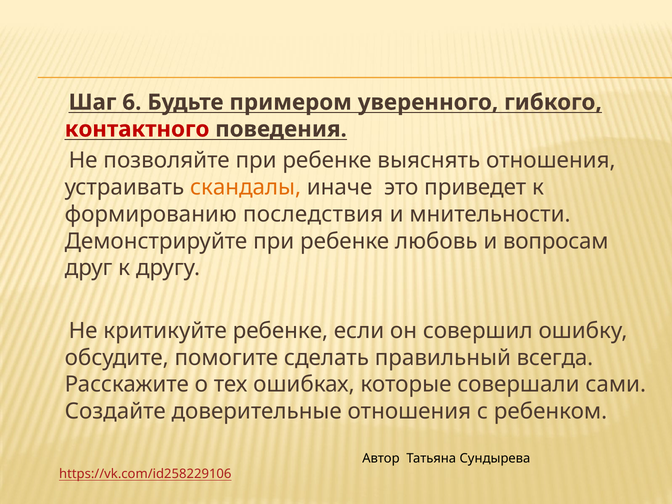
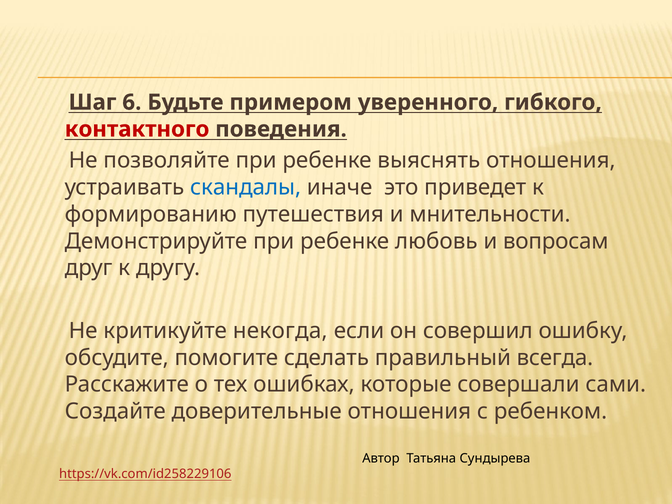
скандалы colour: orange -> blue (246, 187)
последствия: последствия -> путешествия (313, 214)
критикуйте ребенке: ребенке -> некогда (280, 331)
